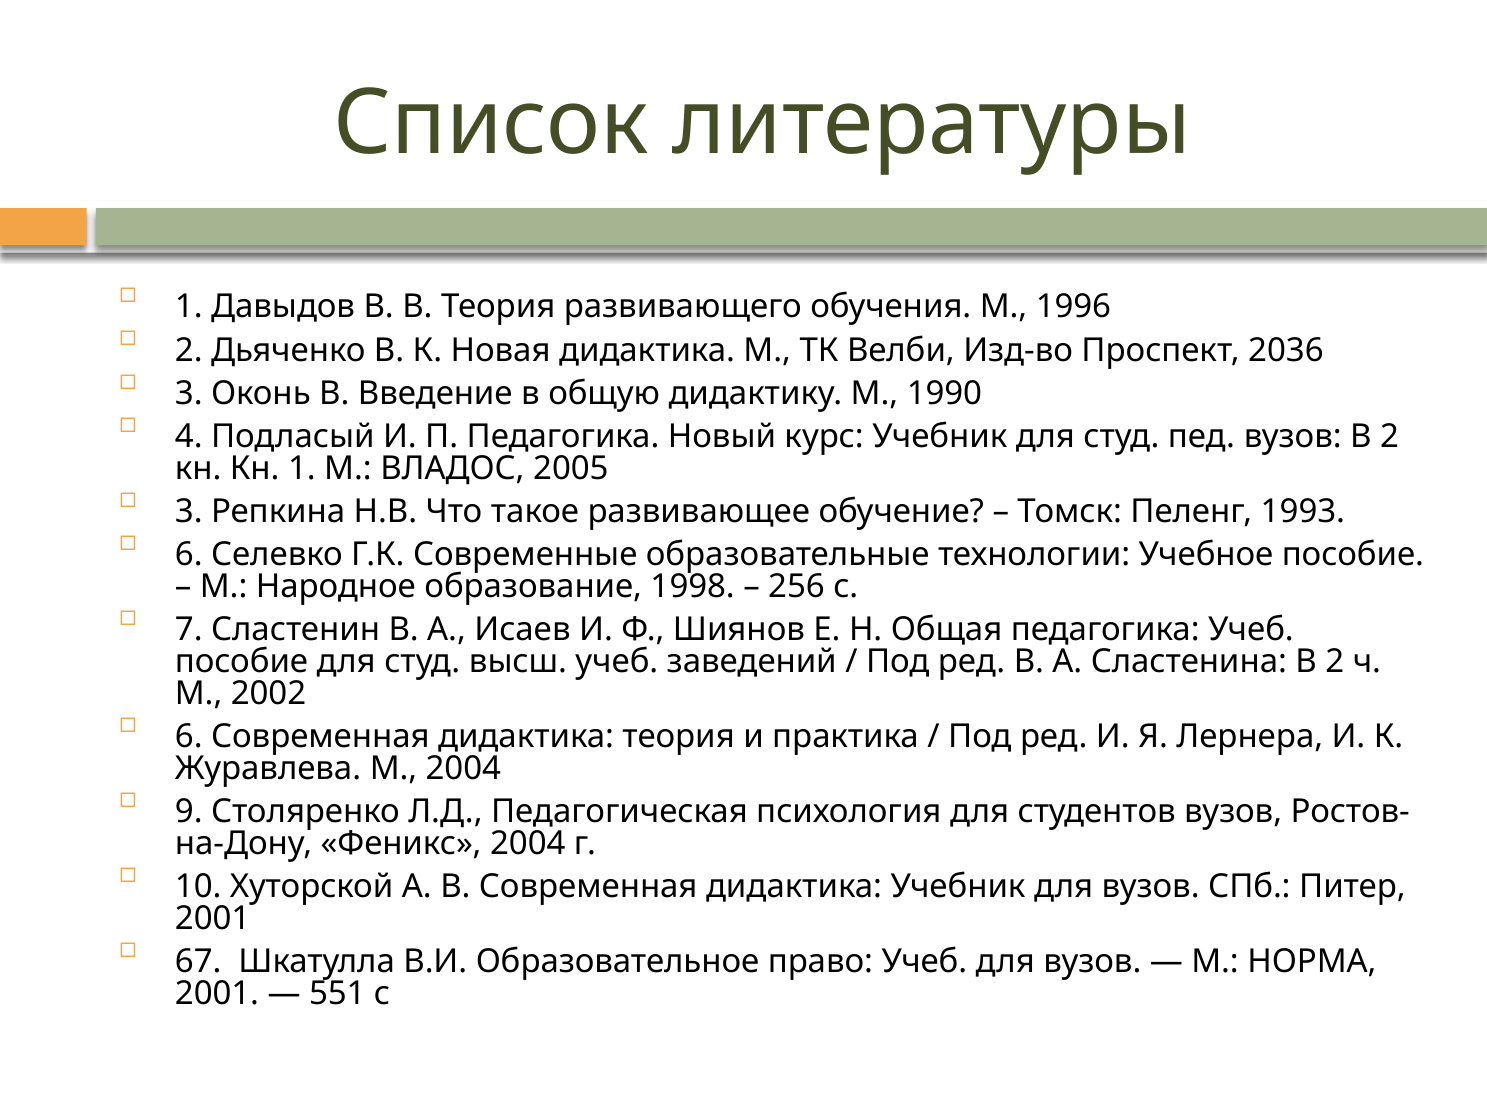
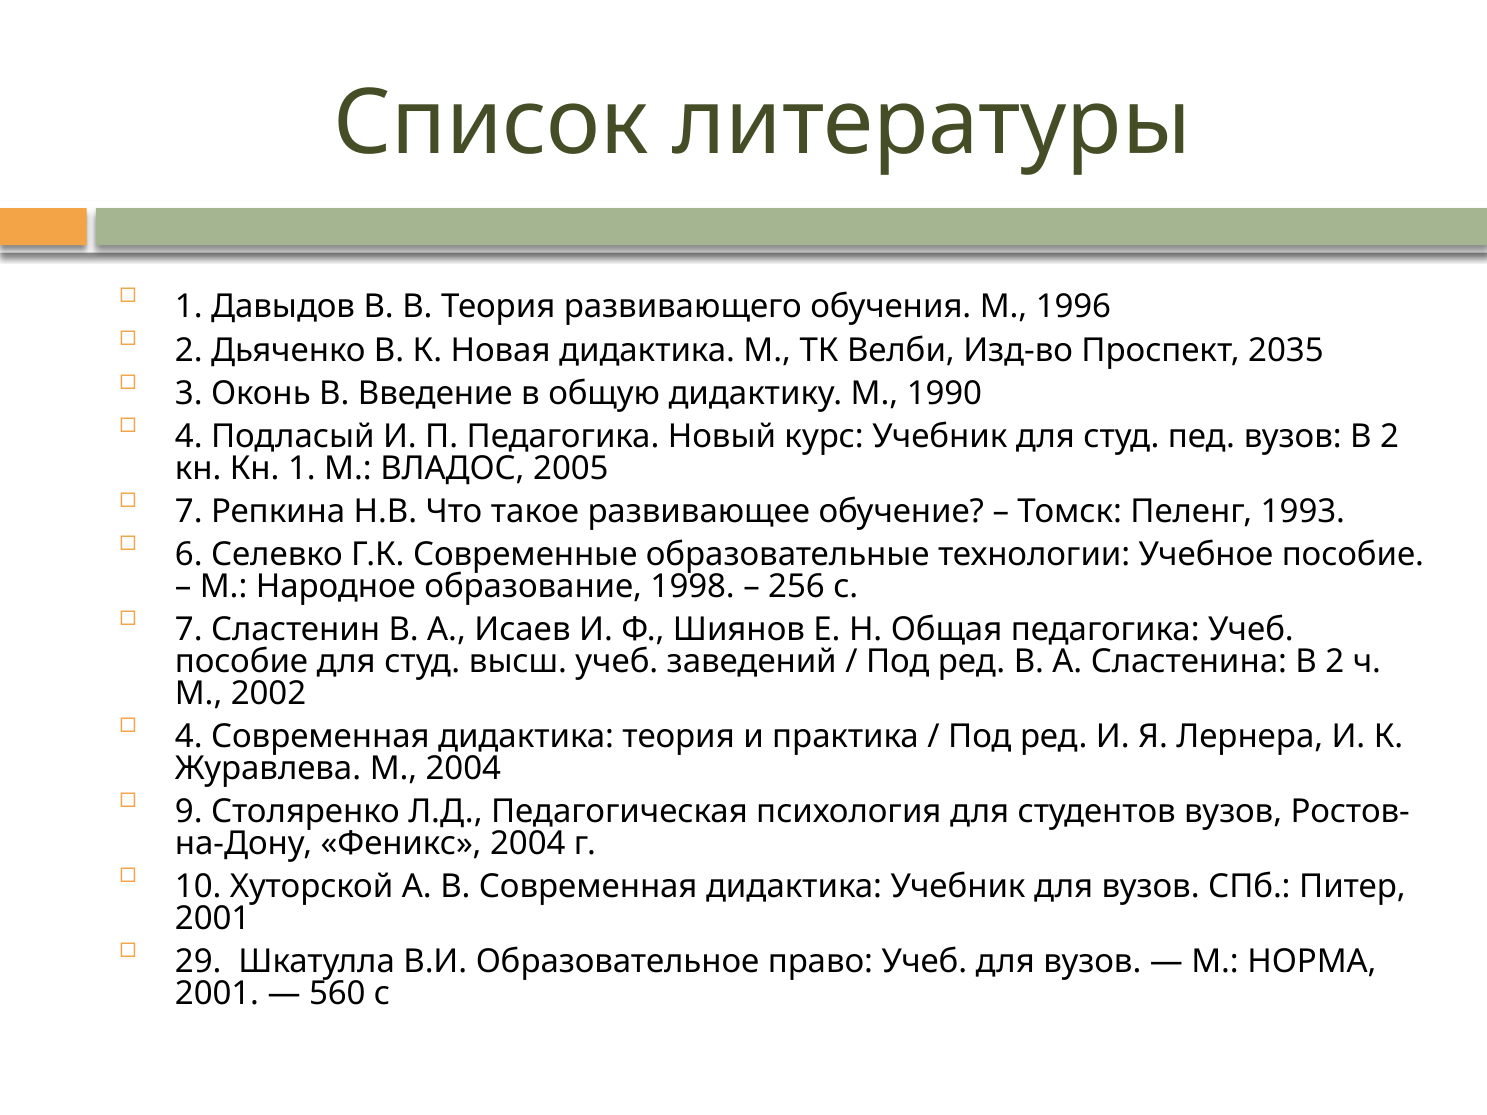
2036: 2036 -> 2035 (1286, 350)
3: 3 -> 7 (189, 512)
6: 6 -> 4 (189, 737)
67: 67 -> 29 (198, 962)
551: 551 -> 560 (337, 993)
